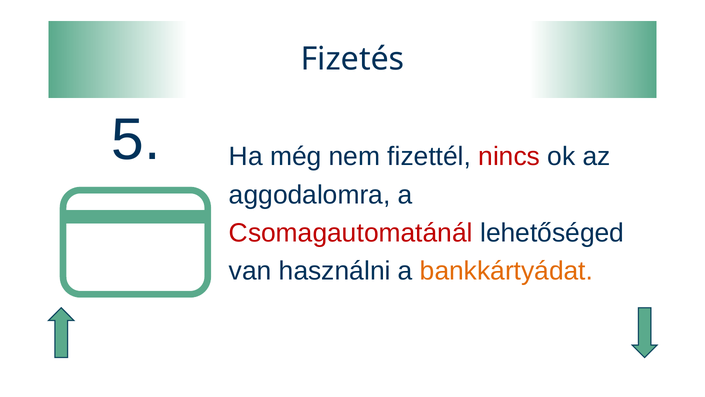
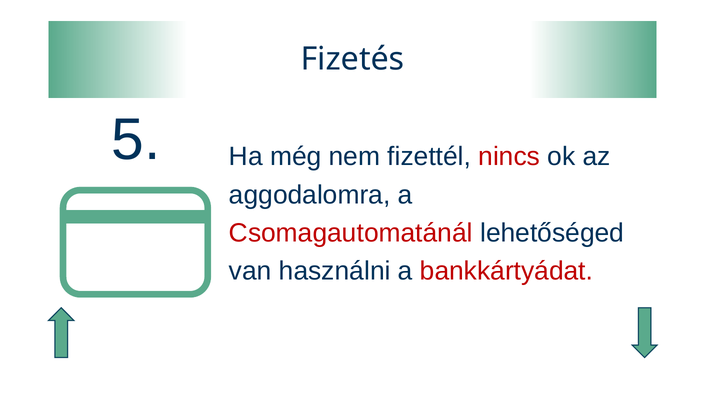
bankkártyádat colour: orange -> red (506, 271)
